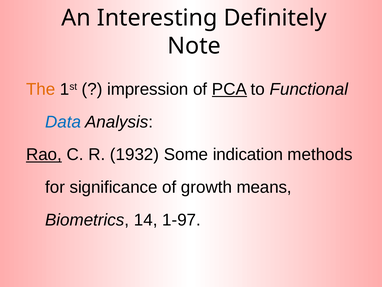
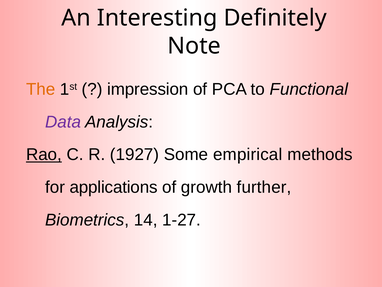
PCA underline: present -> none (229, 89)
Data colour: blue -> purple (63, 122)
1932: 1932 -> 1927 (135, 154)
indication: indication -> empirical (248, 154)
significance: significance -> applications (114, 187)
means: means -> further (264, 187)
1-97: 1-97 -> 1-27 (182, 220)
